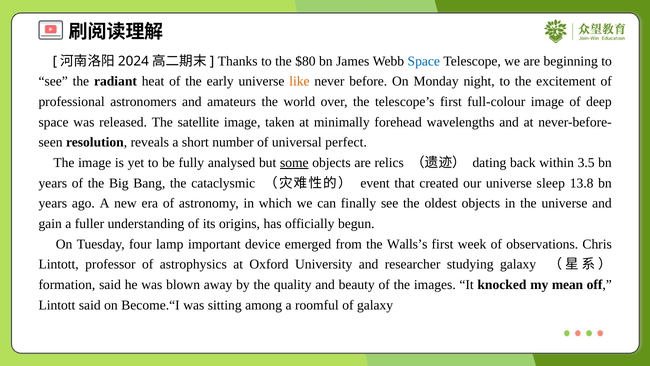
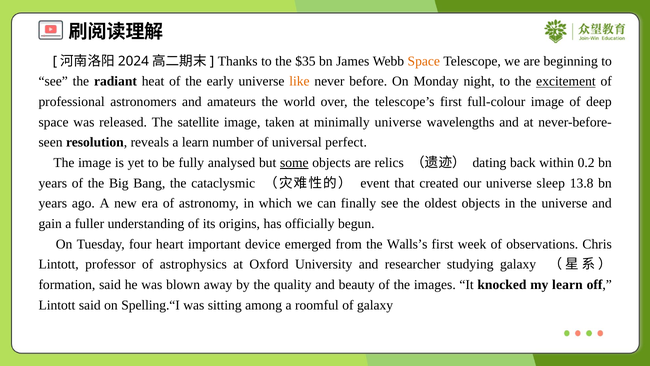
$80: $80 -> $35 (305, 61)
Space colour: blue -> orange (424, 61)
excitement underline: none -> present (566, 81)
minimally forehead: forehead -> universe (398, 122)
a short: short -> learn (195, 142)
3.5: 3.5 -> 0.2 (586, 163)
lamp: lamp -> heart (170, 244)
my mean: mean -> learn (567, 284)
Become.“I: Become.“I -> Spelling.“I (151, 305)
